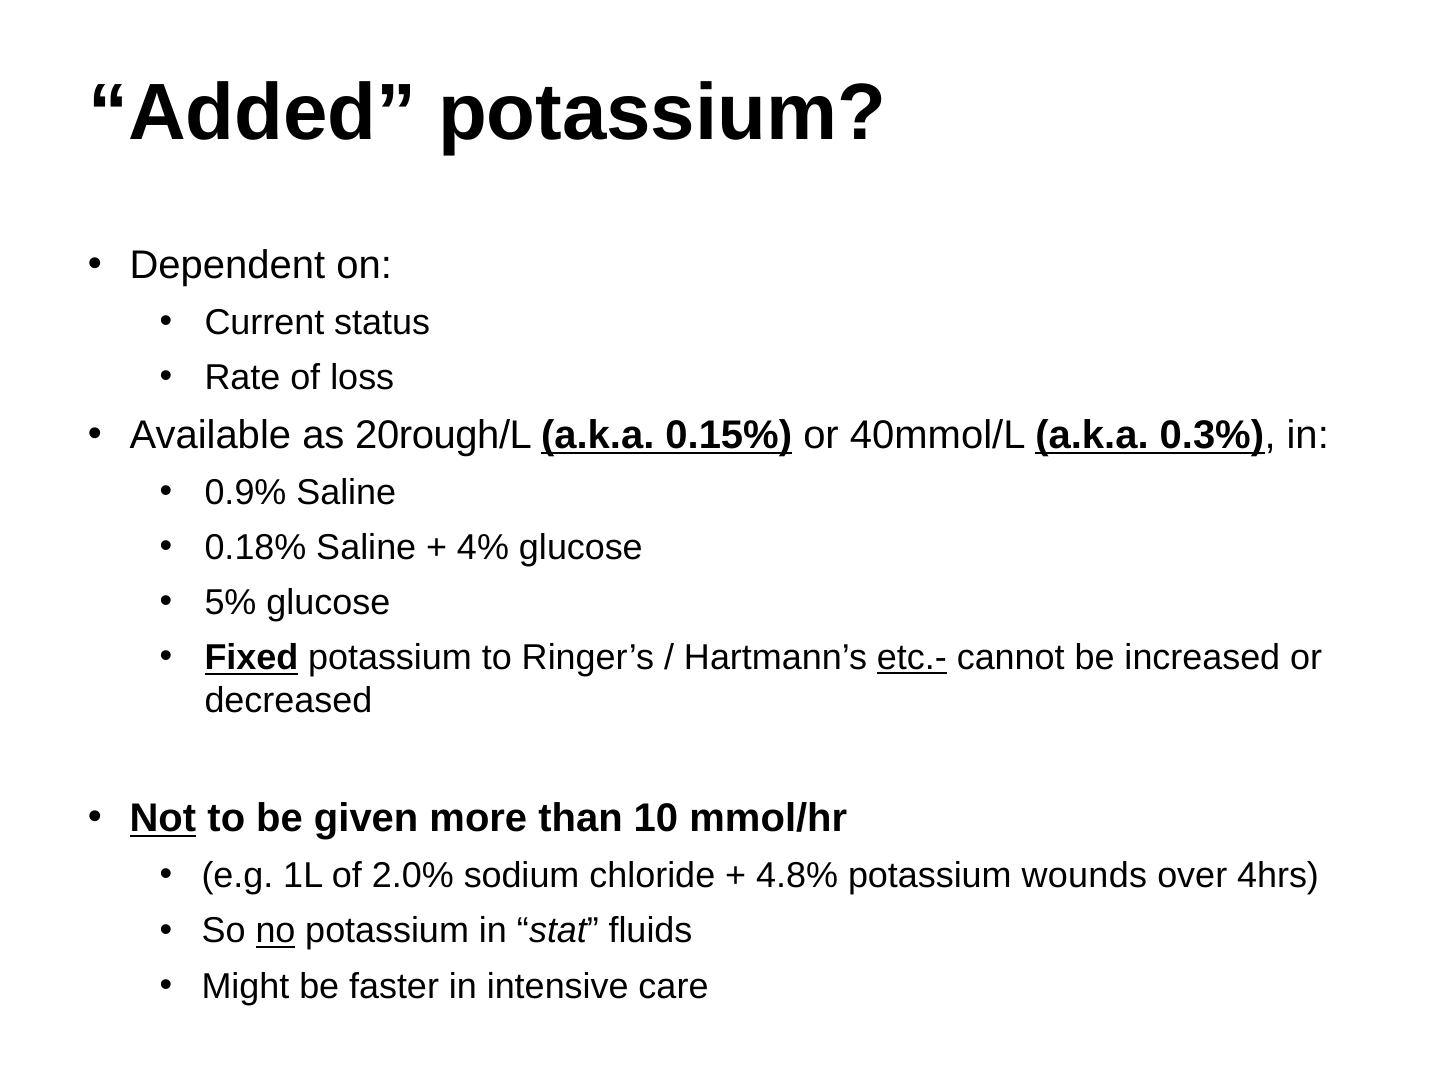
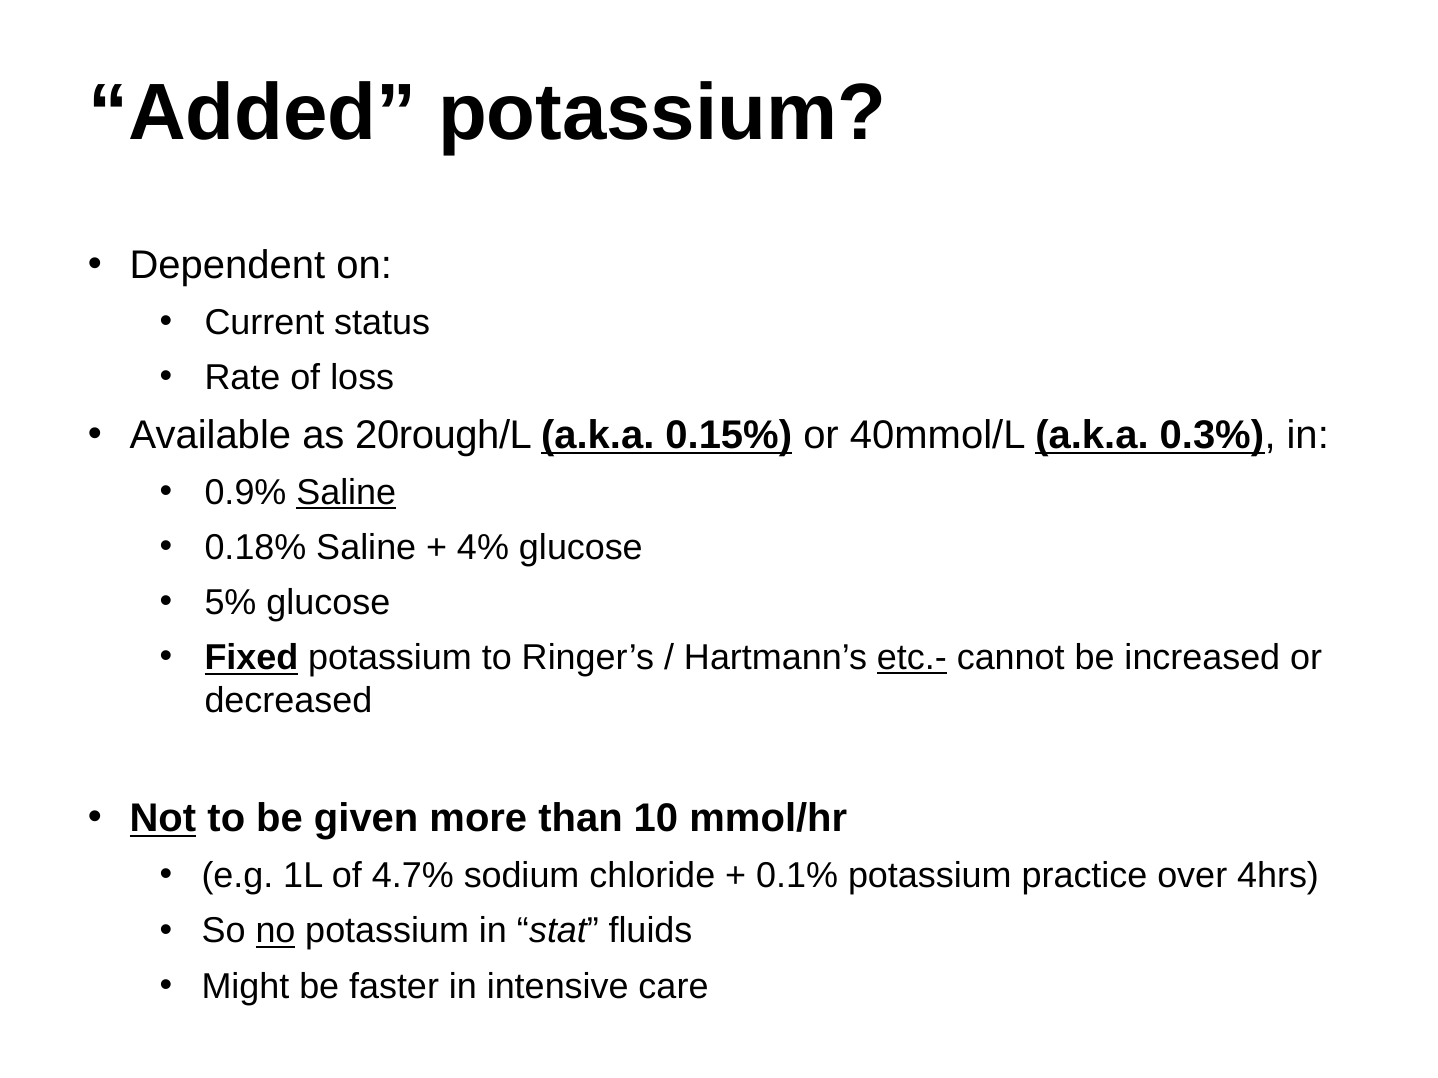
Saline underline: none -> present (346, 493)
2.0%: 2.0% -> 4.7% (413, 876)
4.8%: 4.8% -> 0.1% (797, 876)
wounds: wounds -> practice (1084, 876)
